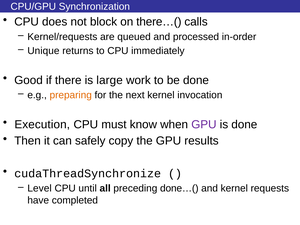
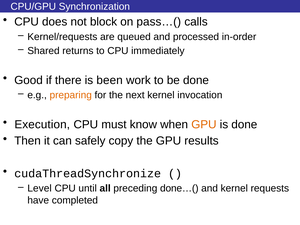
there…(: there…( -> pass…( (159, 22)
Unique: Unique -> Shared (43, 51)
large: large -> been (110, 80)
GPU colour: purple -> orange (204, 124)
